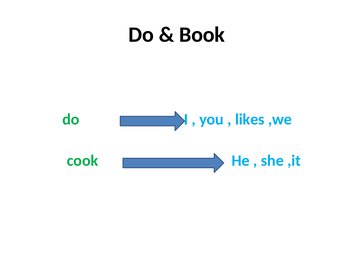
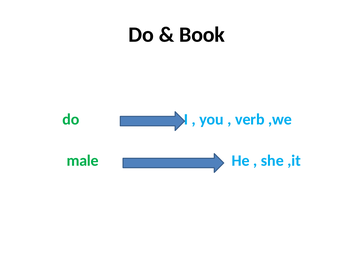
likes: likes -> verb (250, 120)
cook: cook -> male (83, 161)
